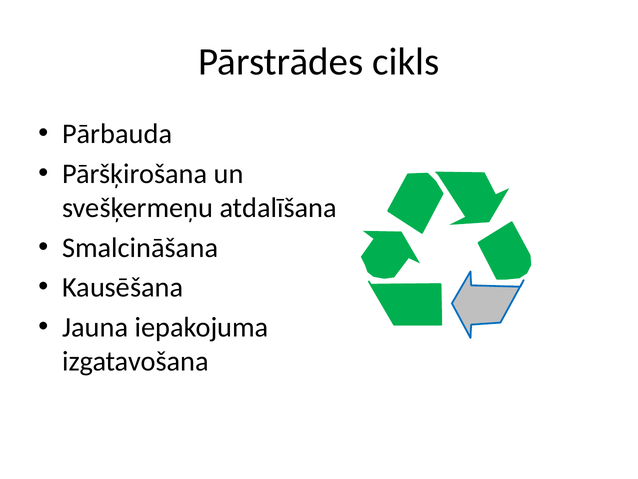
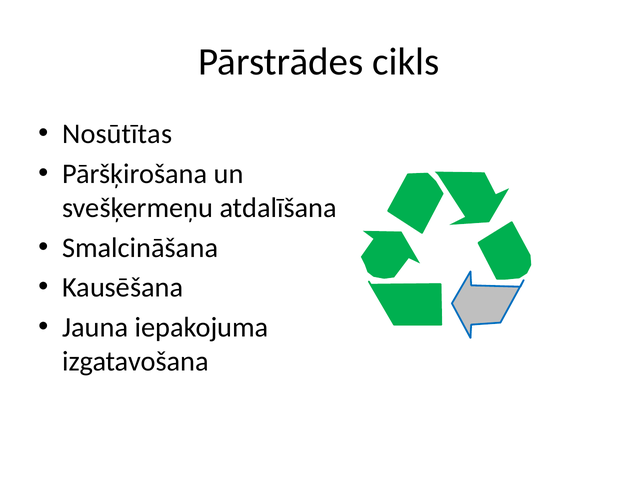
Pārbauda: Pārbauda -> Nosūtītas (117, 134)
